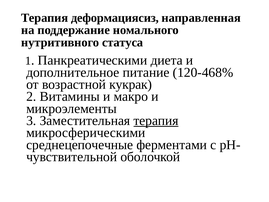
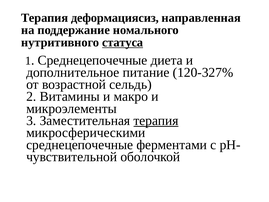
статуса underline: none -> present (123, 42)
Панкреатическими: Панкреатическими -> Среднецепочечные (93, 60)
120-468%: 120-468% -> 120-327% (203, 72)
кукрак: кукрак -> сельдь (130, 84)
